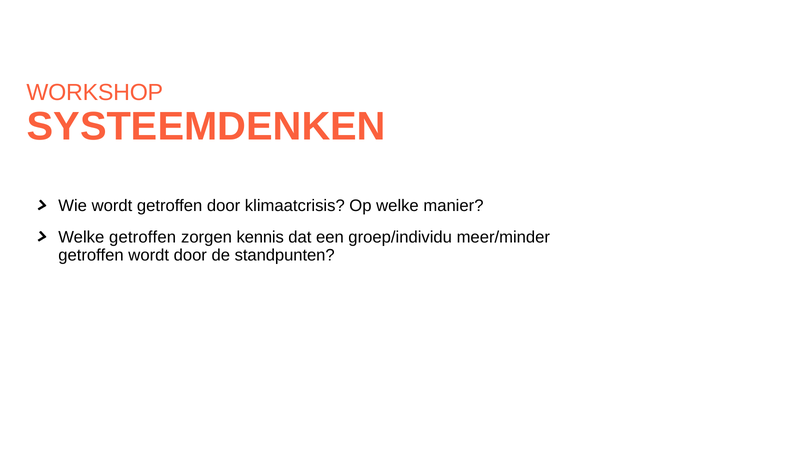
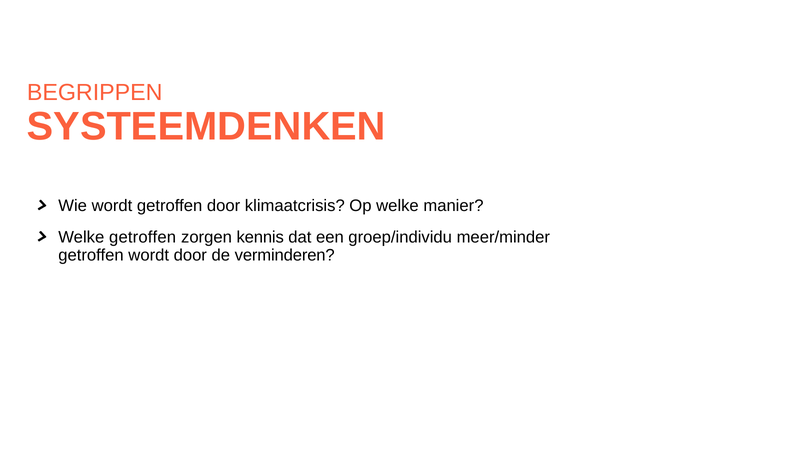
WORKSHOP: WORKSHOP -> BEGRIPPEN (95, 92)
standpunten: standpunten -> verminderen (285, 255)
